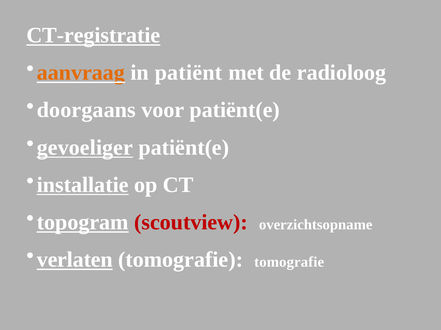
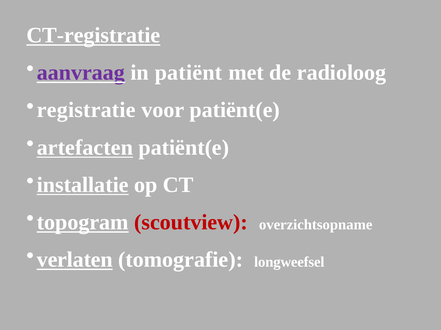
aanvraag colour: orange -> purple (81, 73)
doorgaans: doorgaans -> registratie (86, 110)
gevoeliger: gevoeliger -> artefacten (85, 148)
tomografie tomografie: tomografie -> longweefsel (289, 263)
